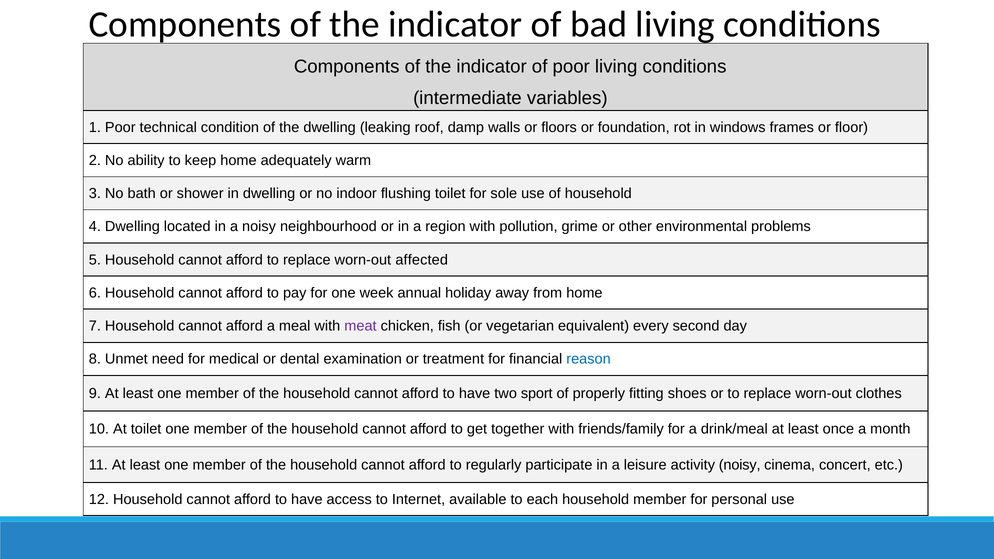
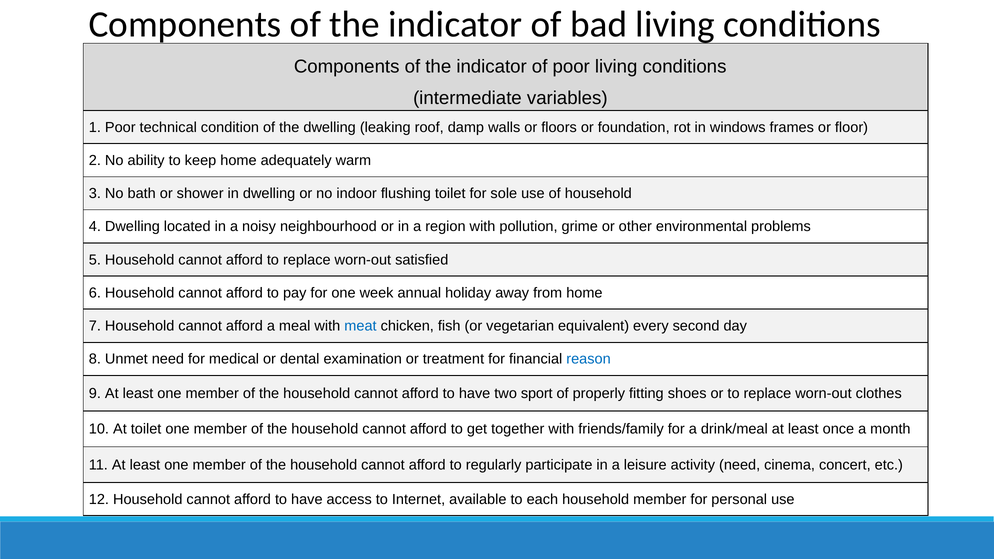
affected: affected -> satisfied (422, 260)
meat colour: purple -> blue (360, 326)
activity noisy: noisy -> need (740, 465)
